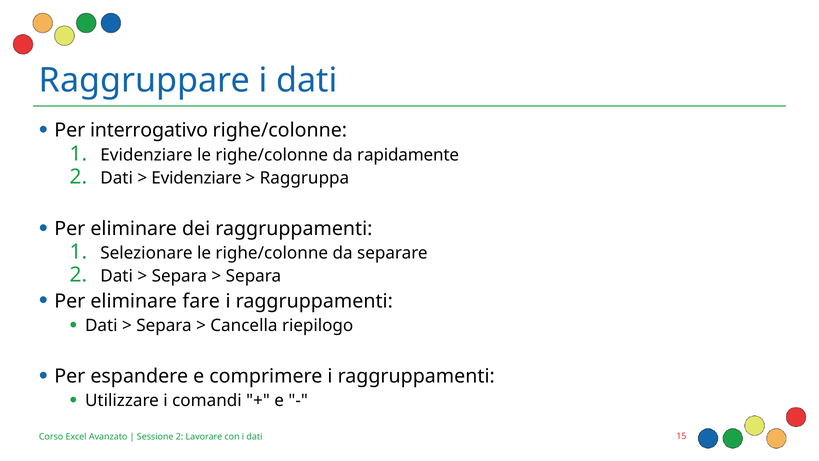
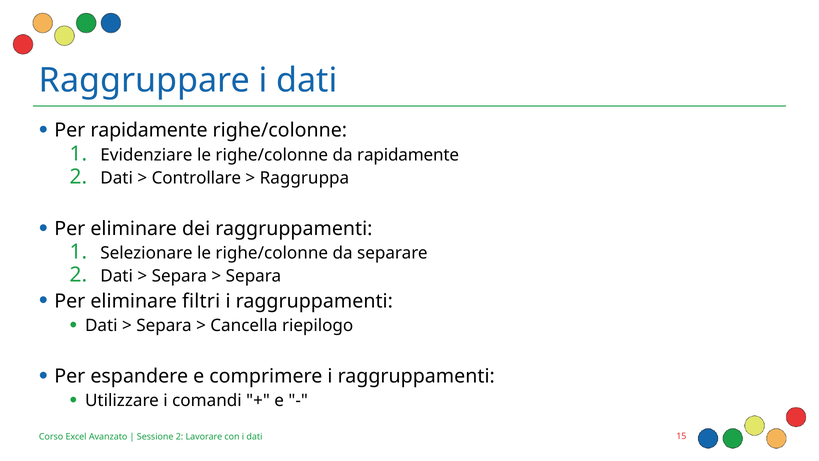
Per interrogativo: interrogativo -> rapidamente (149, 130)
Evidenziare: Evidenziare -> Controllare (196, 178)
fare: fare -> filtri (201, 301)
